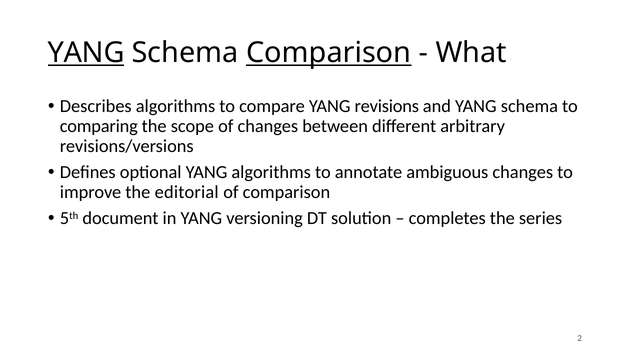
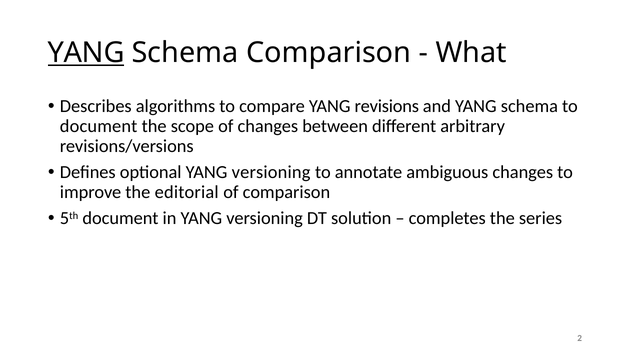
Comparison underline: present -> none (329, 53)
comparing: comparing -> document (99, 126)
optional YANG algorithms: algorithms -> versioning (271, 172)
